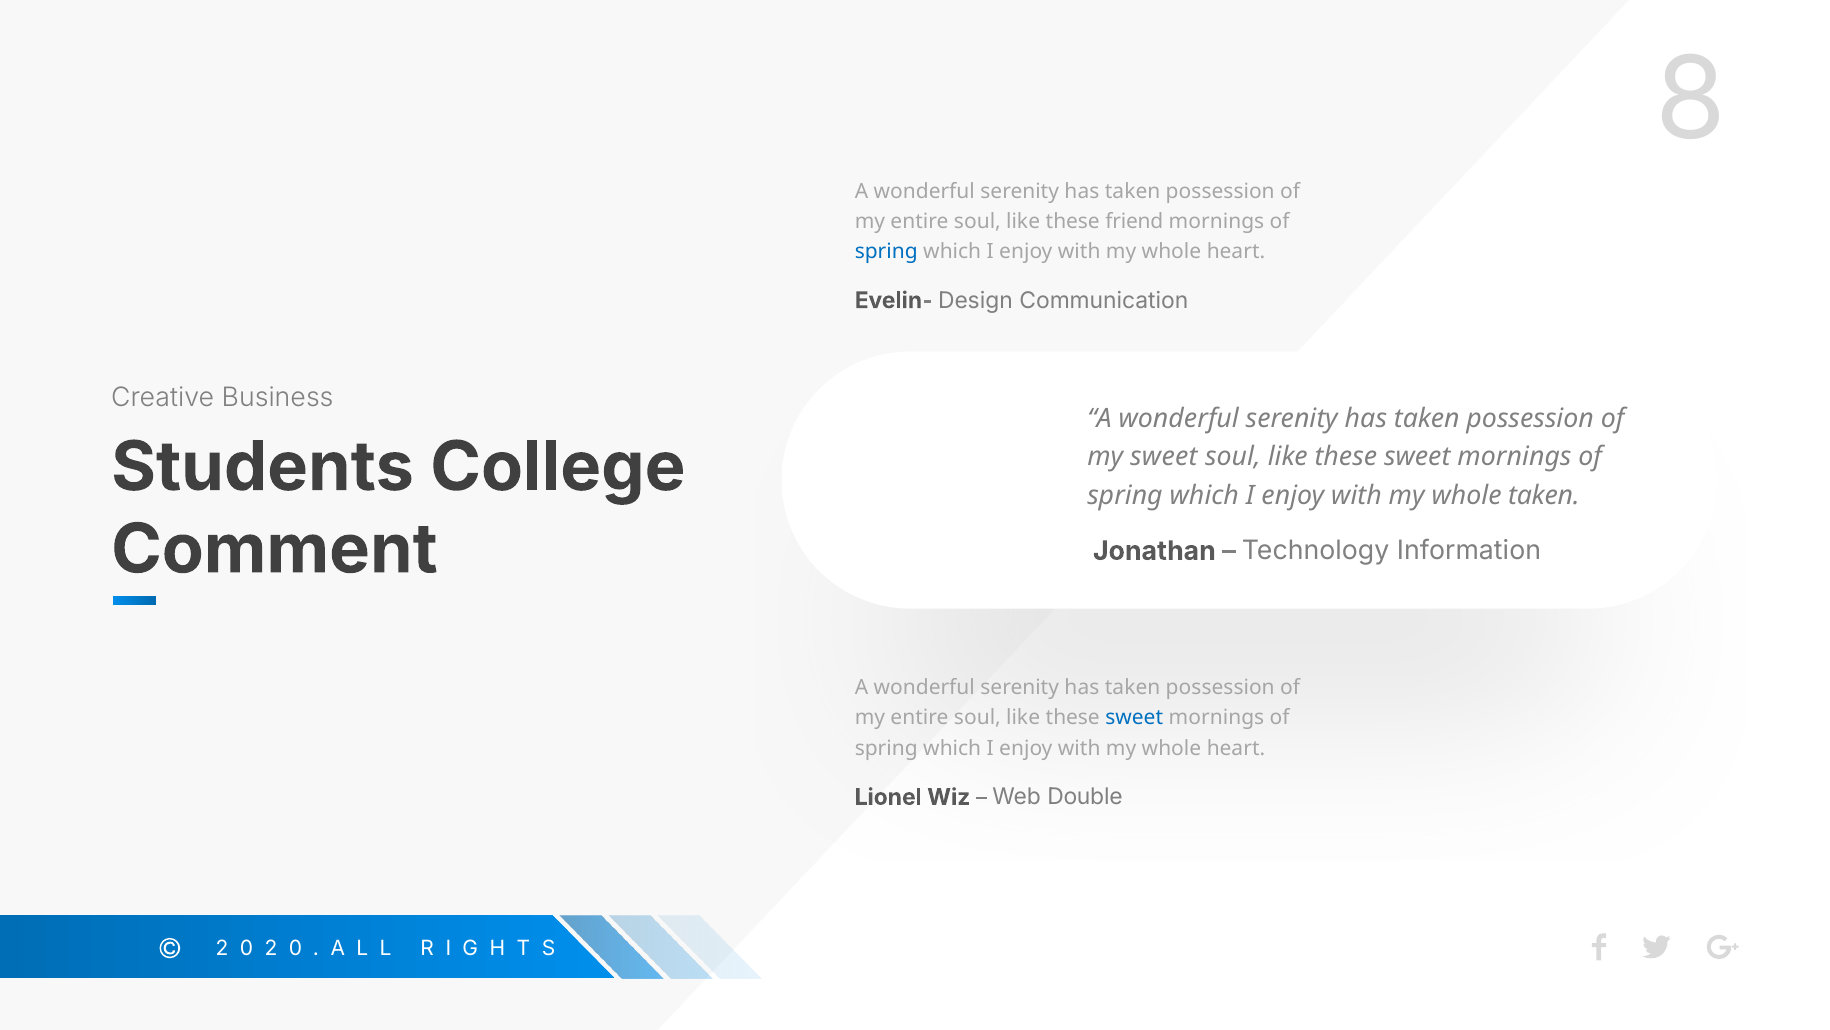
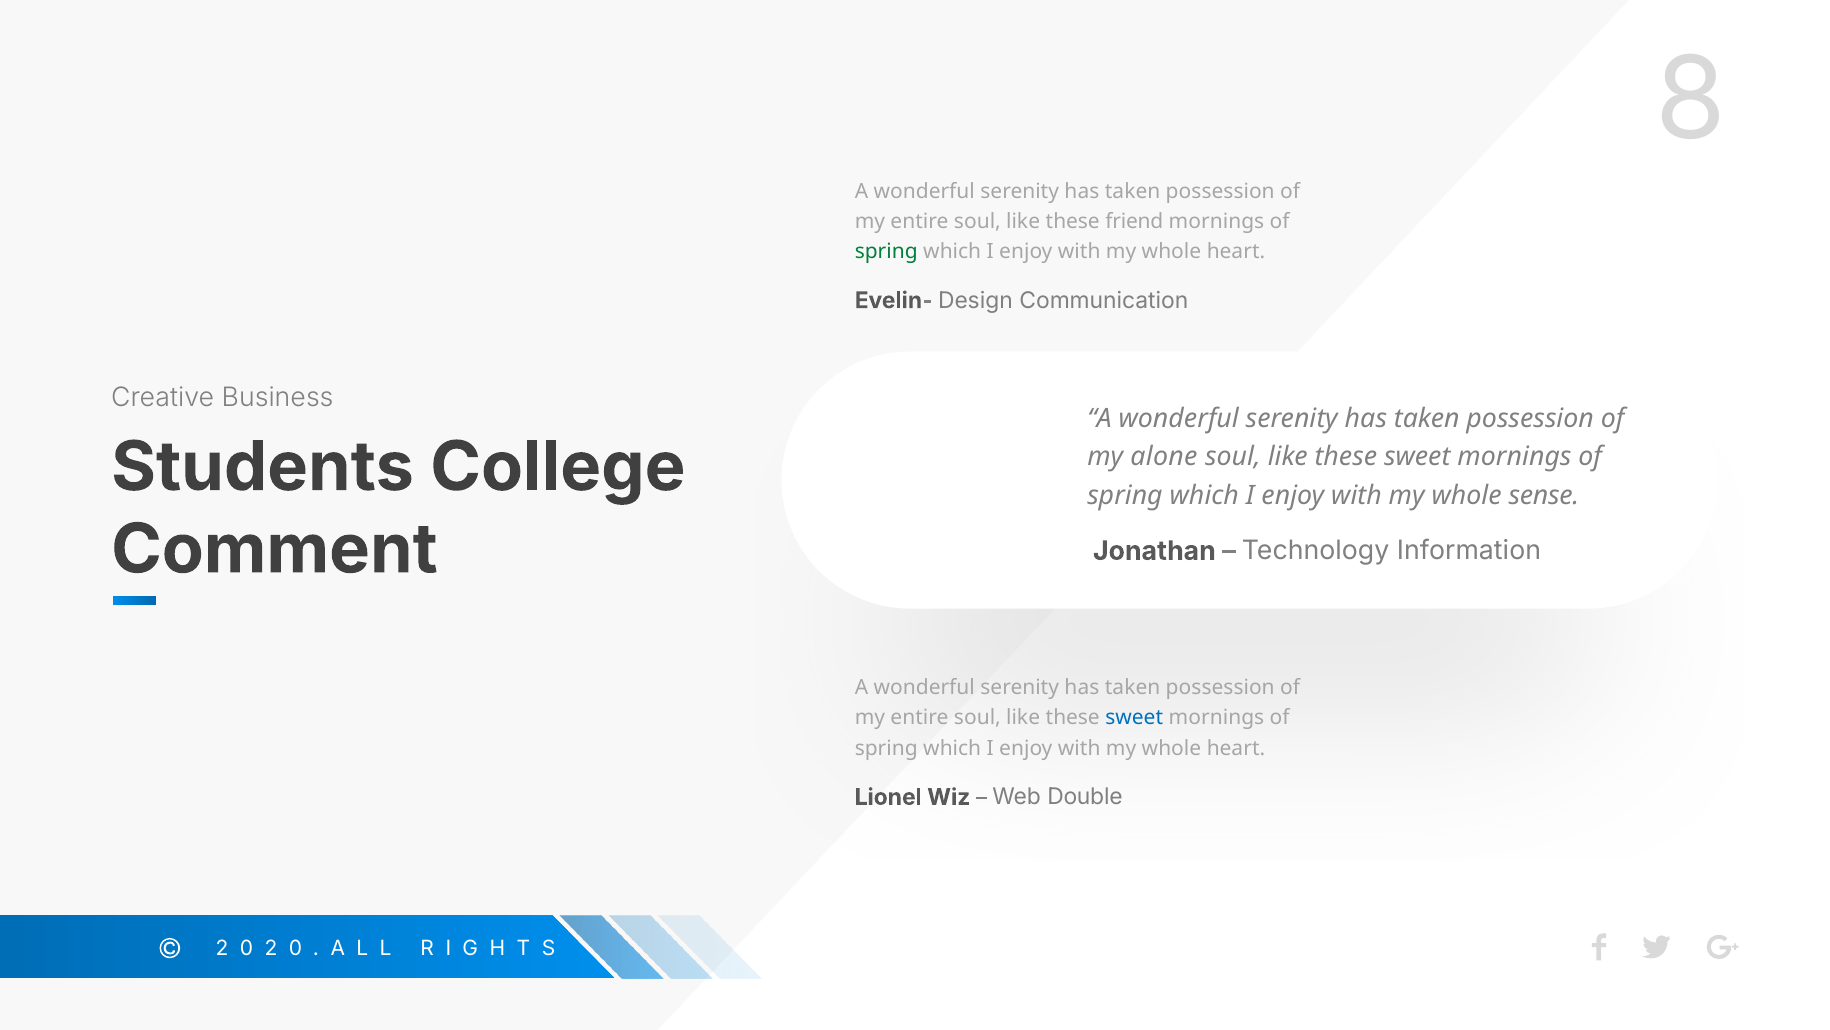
spring colour: blue -> green (886, 251)
my sweet: sweet -> alone (1164, 457)
whole taken: taken -> sense (1544, 495)
